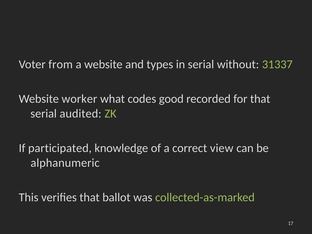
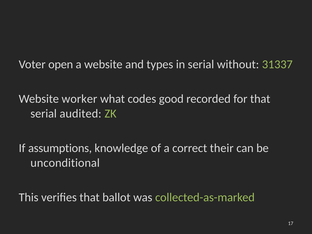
from: from -> open (61, 64)
participated: participated -> assumptions (60, 148)
view: view -> their (222, 148)
alphanumeric: alphanumeric -> unconditional (65, 163)
